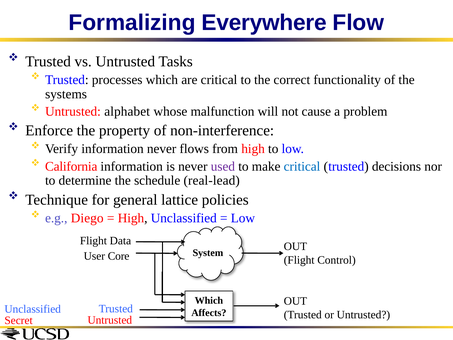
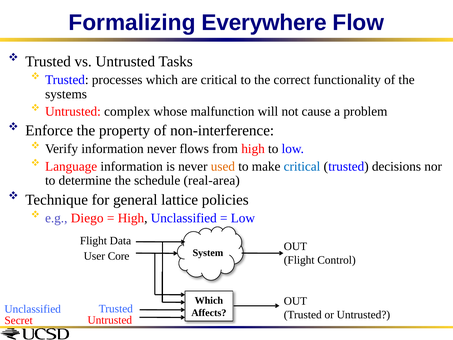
alphabet: alphabet -> complex (127, 111)
California: California -> Language (71, 166)
used colour: purple -> orange (223, 166)
real-lead: real-lead -> real-area (212, 180)
